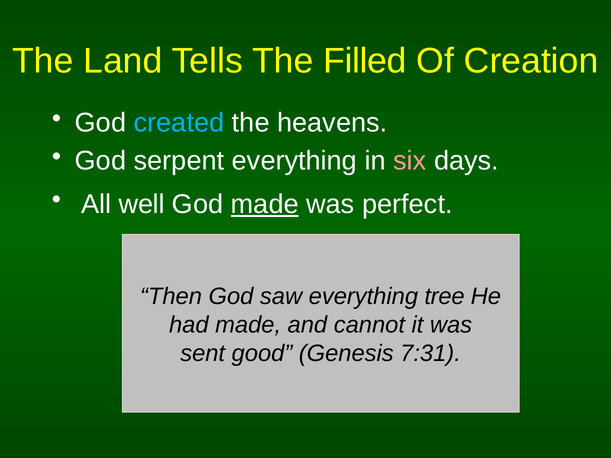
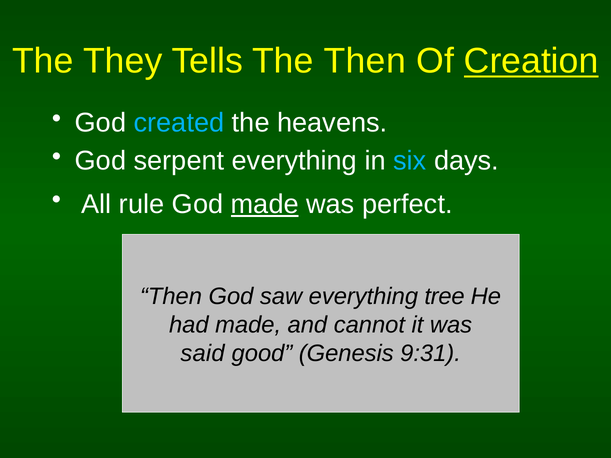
Land: Land -> They (123, 61)
The Filled: Filled -> Then (365, 61)
Creation underline: none -> present (531, 61)
six colour: pink -> light blue (410, 161)
well: well -> rule (142, 205)
sent: sent -> said (203, 353)
7:31: 7:31 -> 9:31 (431, 353)
